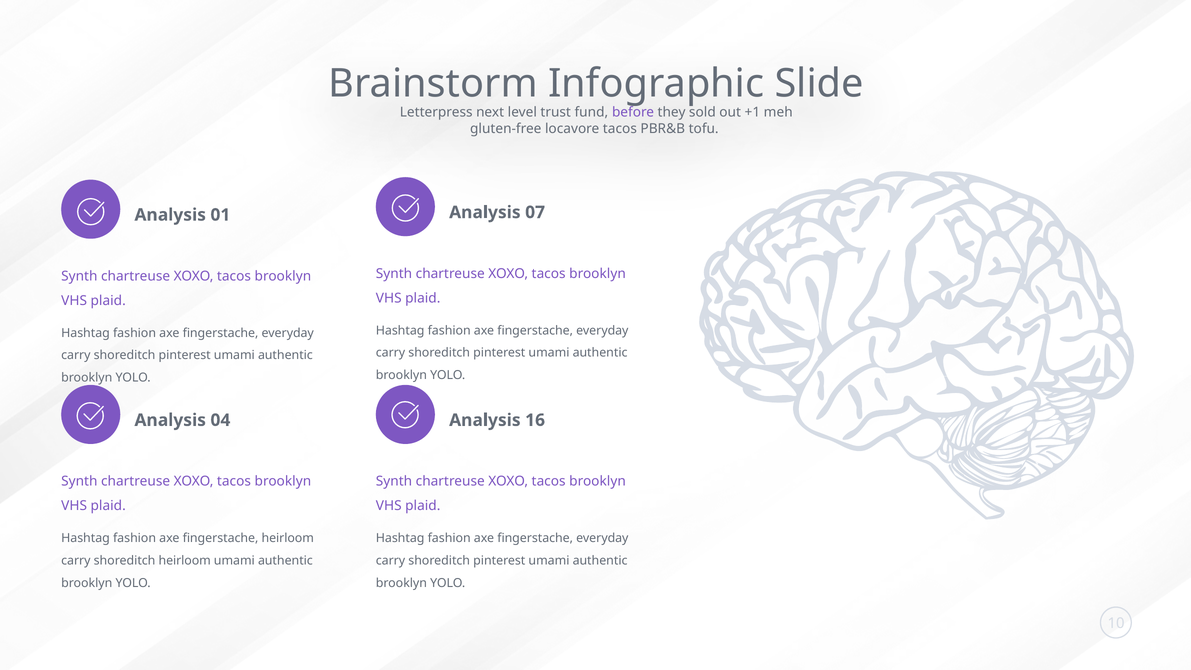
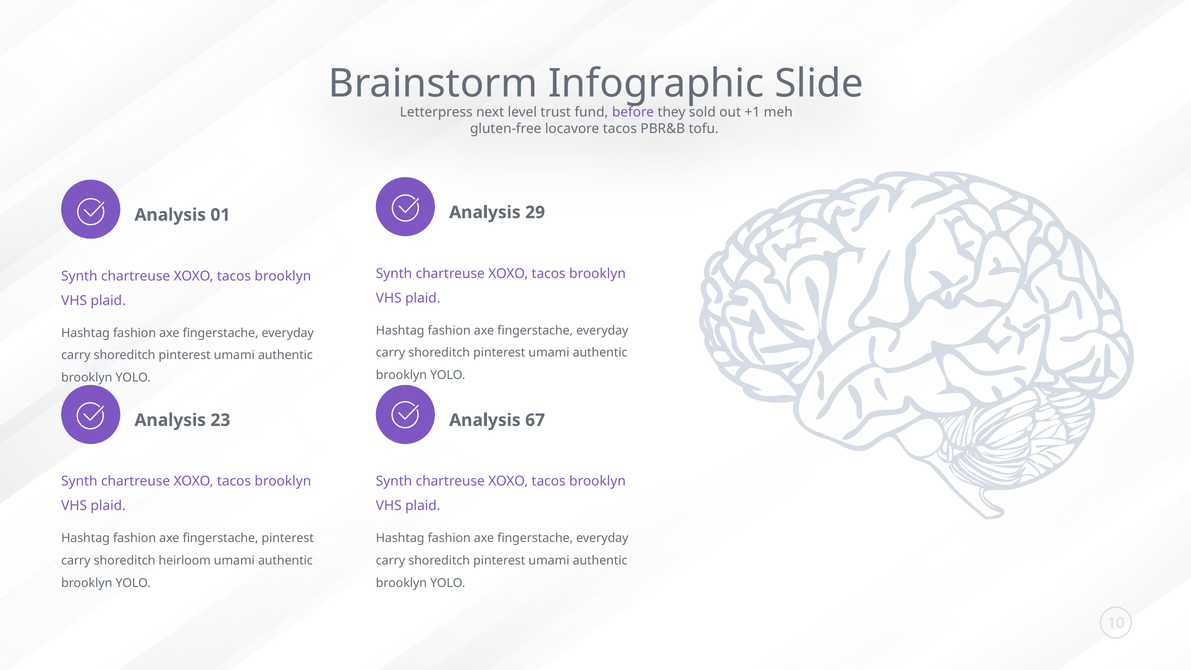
07: 07 -> 29 (535, 212)
04: 04 -> 23 (220, 420)
16: 16 -> 67 (535, 420)
fingerstache heirloom: heirloom -> pinterest (288, 538)
